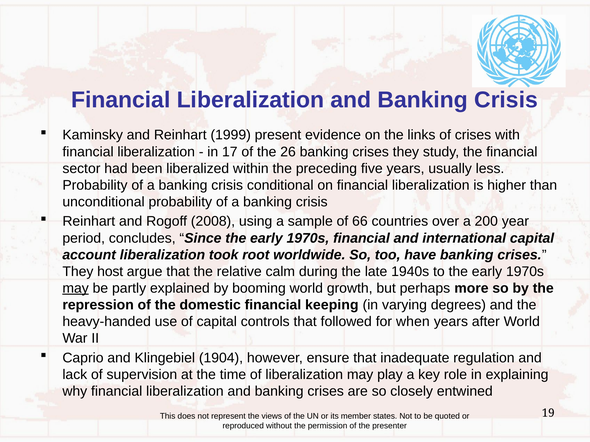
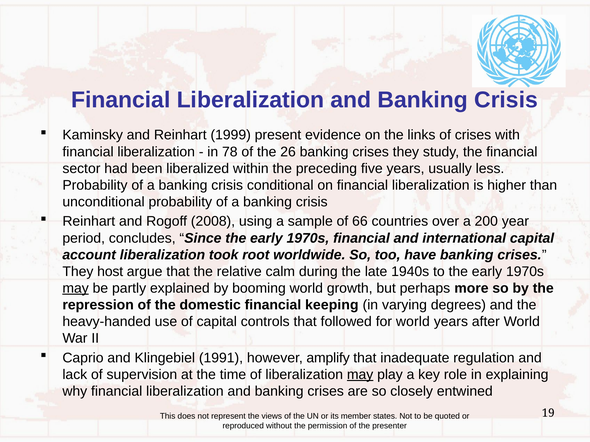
17: 17 -> 78 (230, 152)
for when: when -> world (413, 322)
1904: 1904 -> 1991 (221, 358)
ensure: ensure -> amplify (328, 358)
may underline: none -> present (360, 375)
